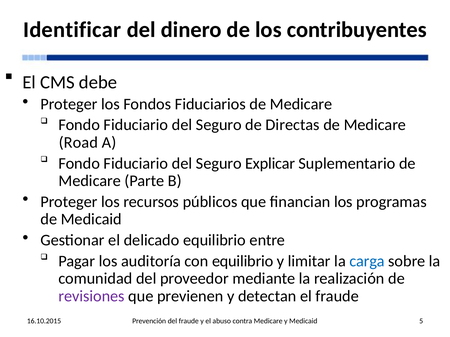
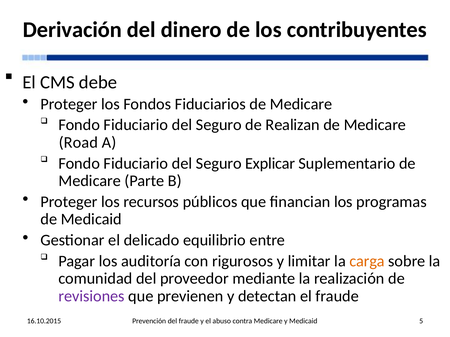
Identificar: Identificar -> Derivación (72, 30)
Directas: Directas -> Realizan (293, 125)
con equilibrio: equilibrio -> rigurosos (243, 261)
carga colour: blue -> orange (367, 261)
